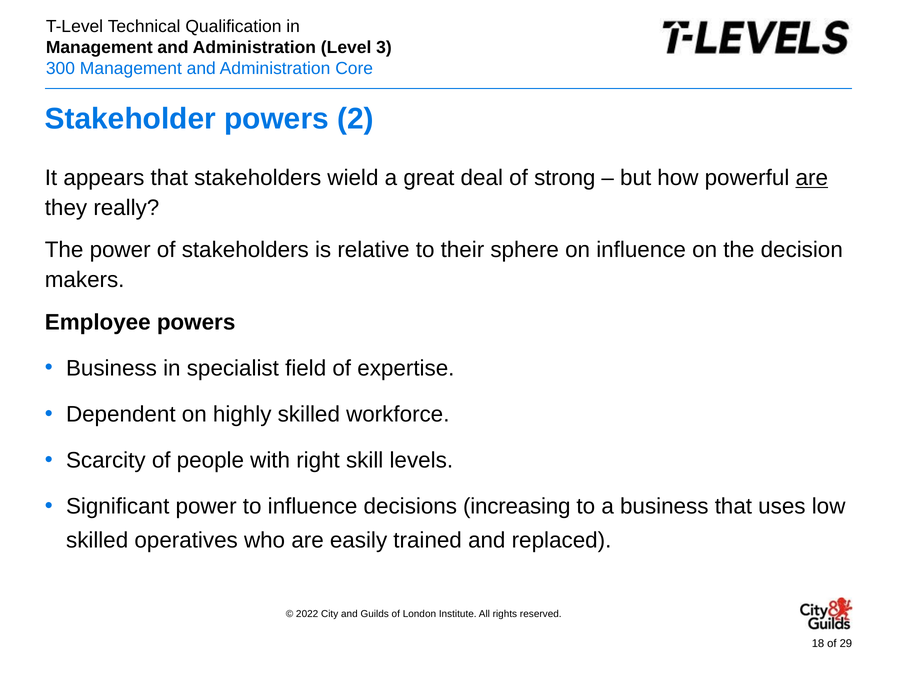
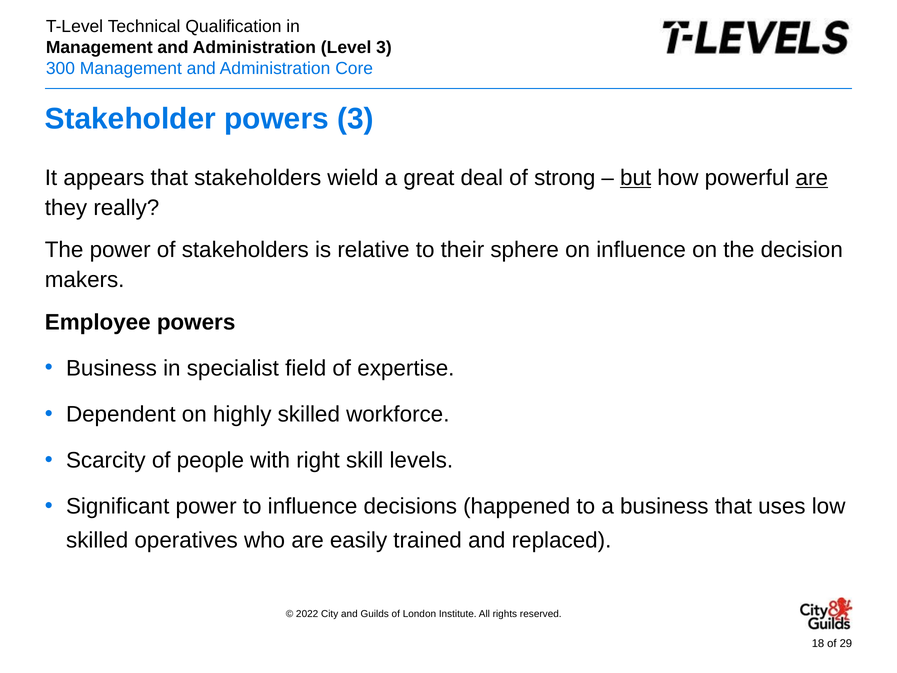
powers 2: 2 -> 3 (355, 119)
but underline: none -> present (636, 178)
increasing: increasing -> happened (517, 506)
